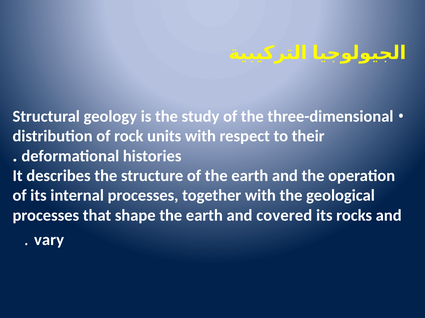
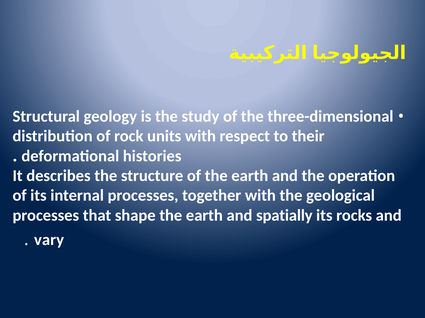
covered: covered -> spatially (284, 216)
